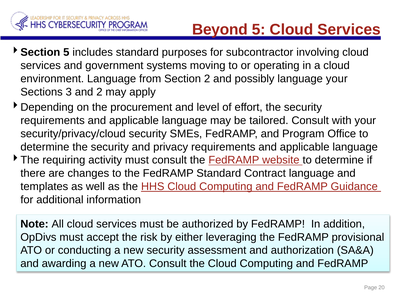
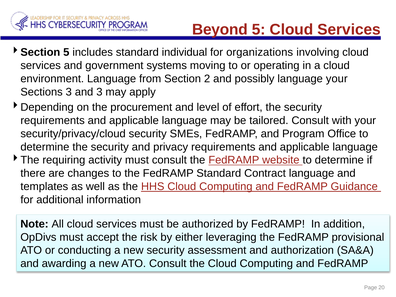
purposes: purposes -> individual (184, 52)
subcontractor: subcontractor -> organizations (260, 52)
and 2: 2 -> 3 (99, 92)
